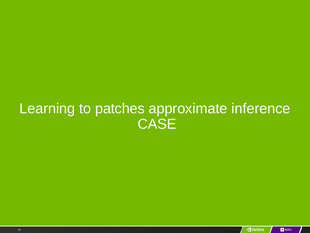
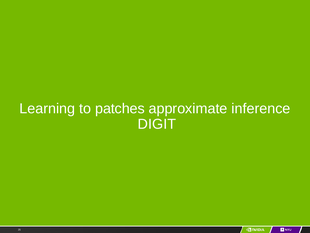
CASE: CASE -> DIGIT (157, 124)
